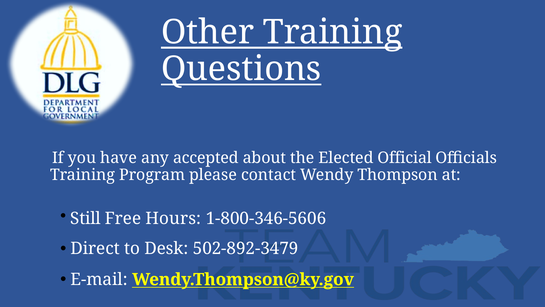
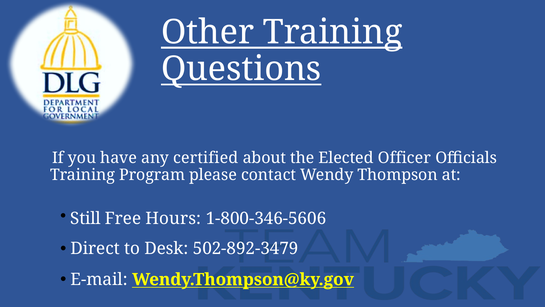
accepted: accepted -> certified (206, 158)
Official: Official -> Officer (404, 158)
